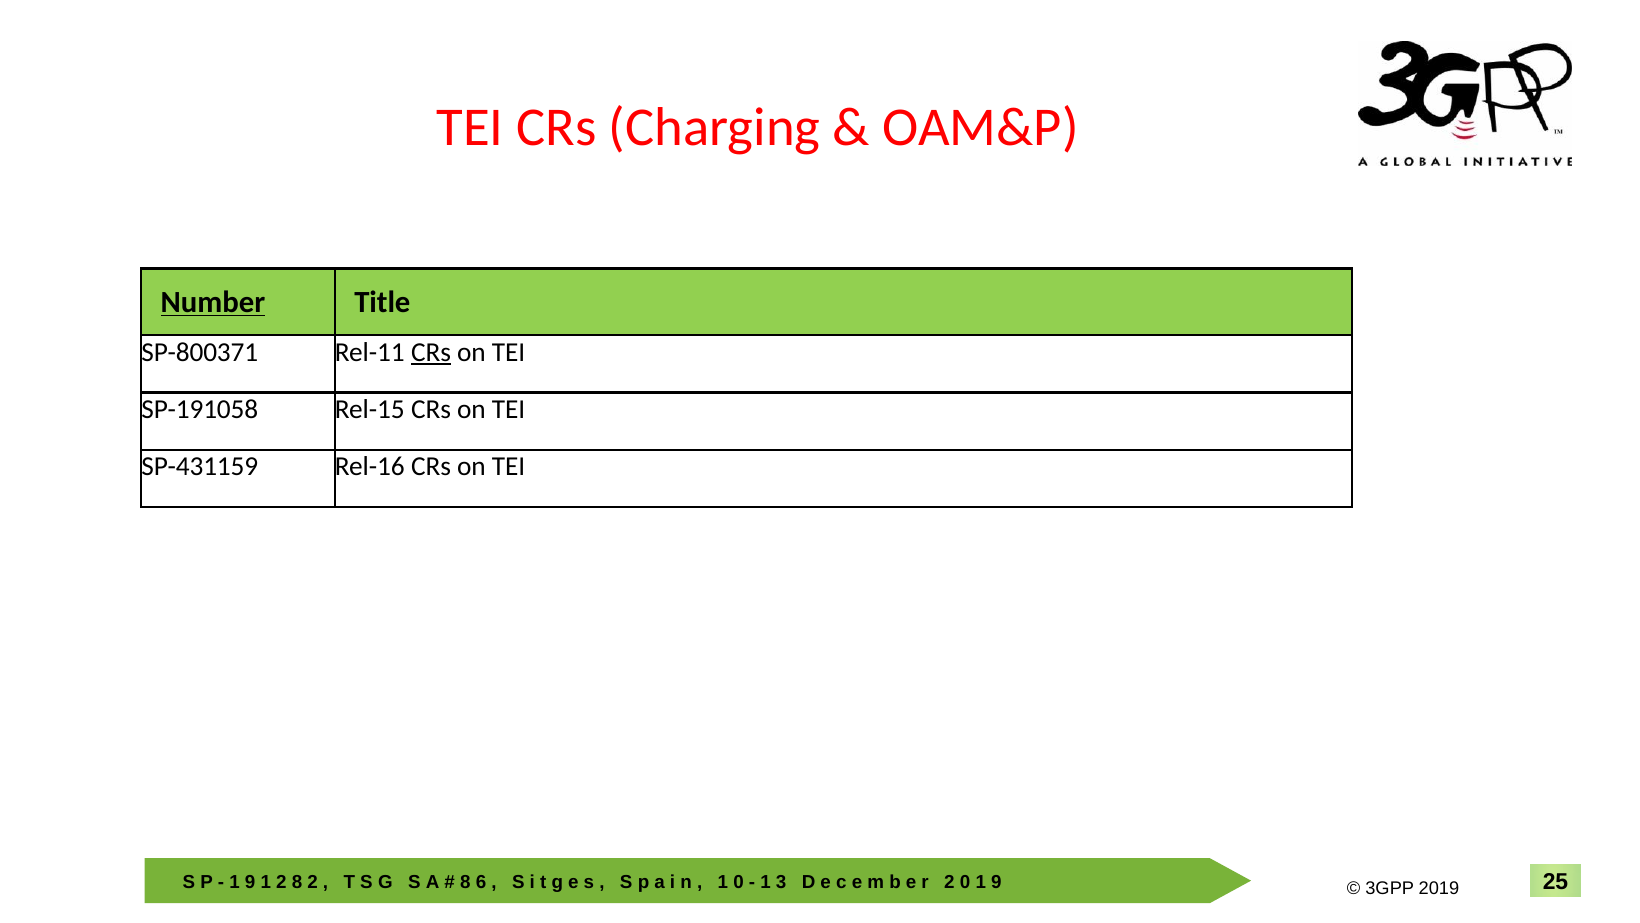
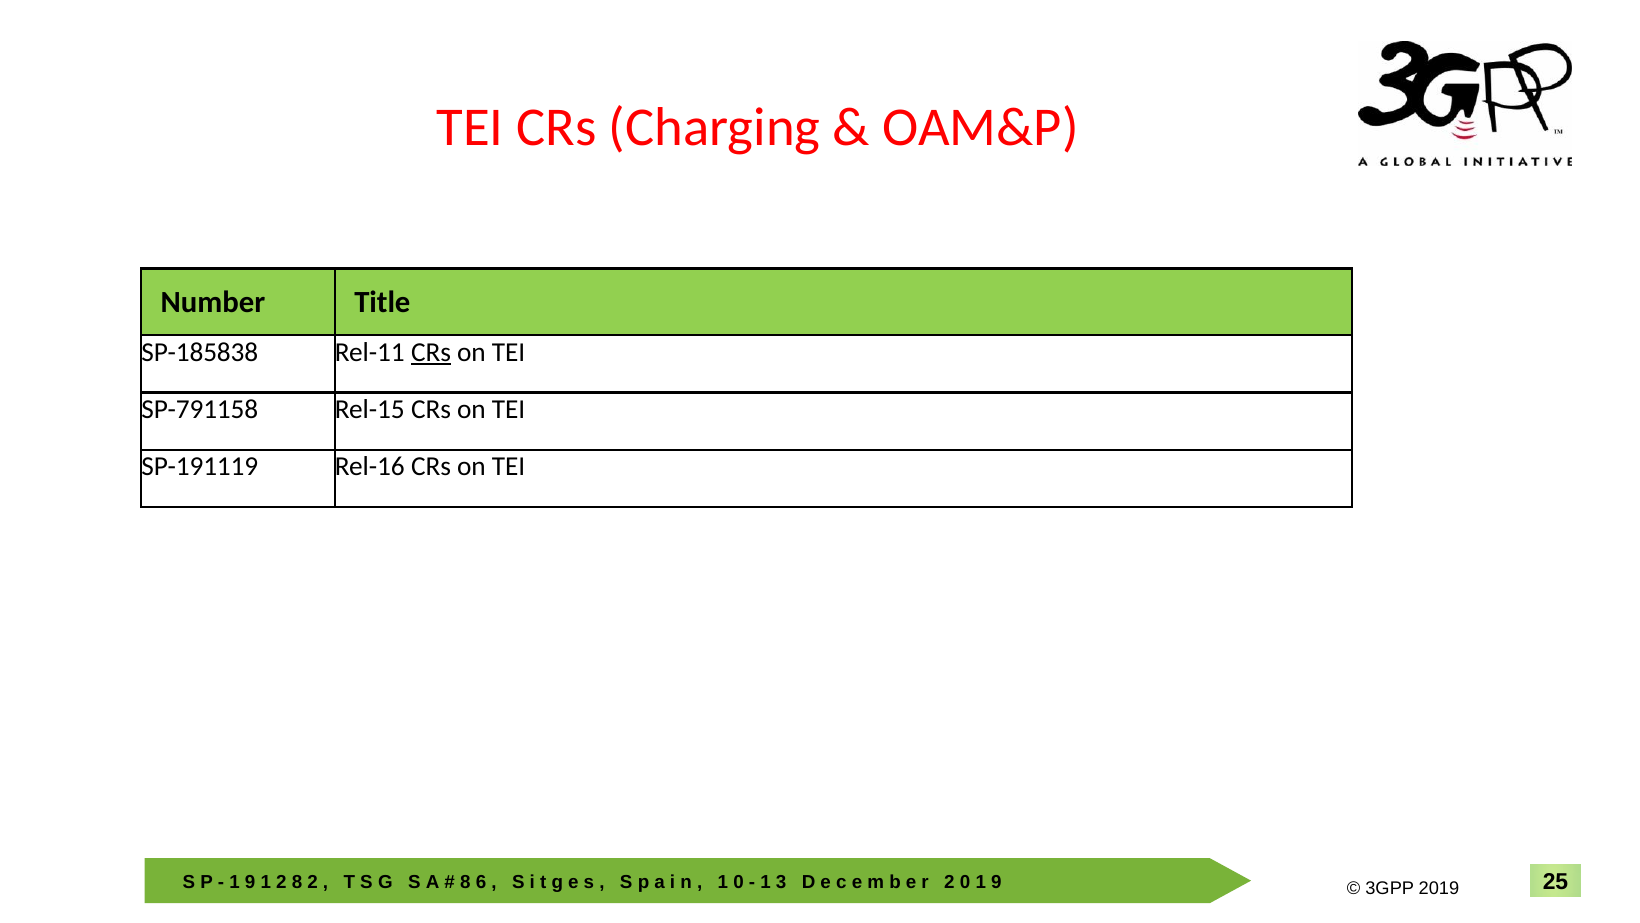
Number underline: present -> none (213, 302)
SP-800371: SP-800371 -> SP-185838 (200, 352)
SP-191058: SP-191058 -> SP-791158 (200, 409)
SP-431159: SP-431159 -> SP-191119 (200, 466)
